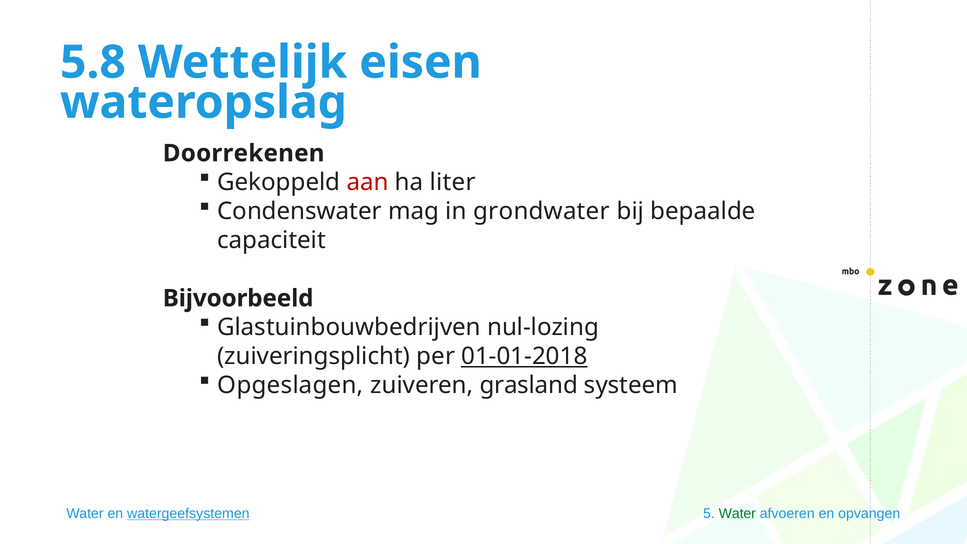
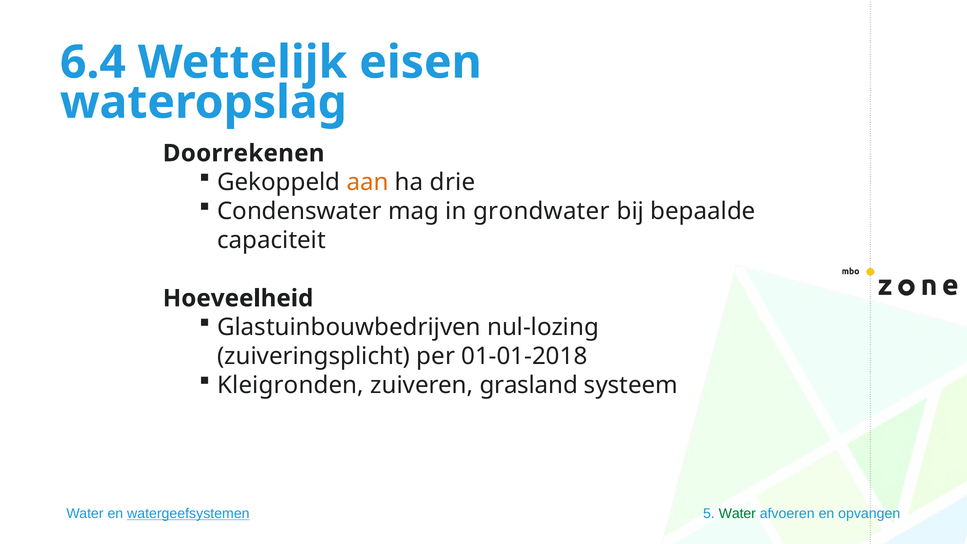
5.8: 5.8 -> 6.4 (93, 62)
aan colour: red -> orange (368, 182)
liter: liter -> drie (453, 182)
Bijvoorbeeld: Bijvoorbeeld -> Hoeveelheid (238, 298)
01-01-2018 underline: present -> none (524, 356)
Opgeslagen: Opgeslagen -> Kleigronden (291, 385)
